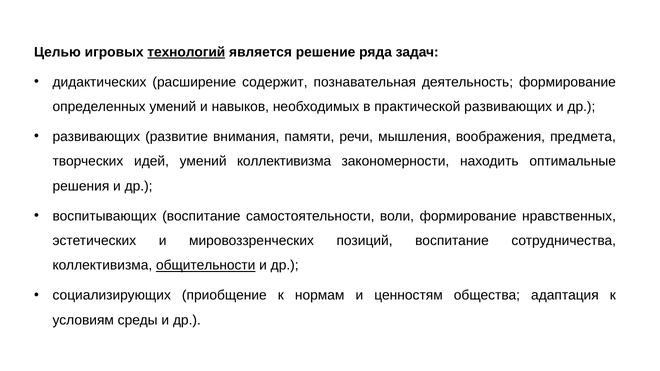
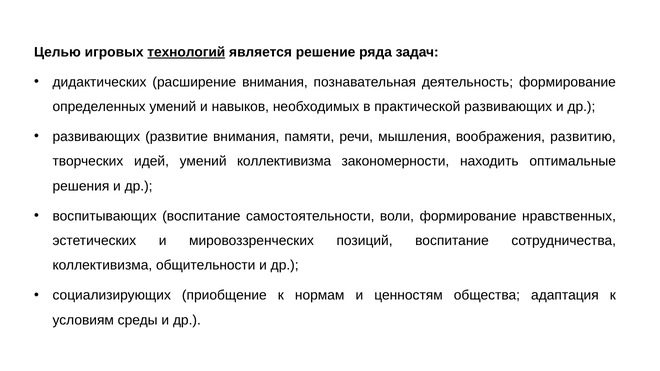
расширение содержит: содержит -> внимания (275, 82)
предмета: предмета -> развитию (583, 137)
общительности underline: present -> none (206, 266)
